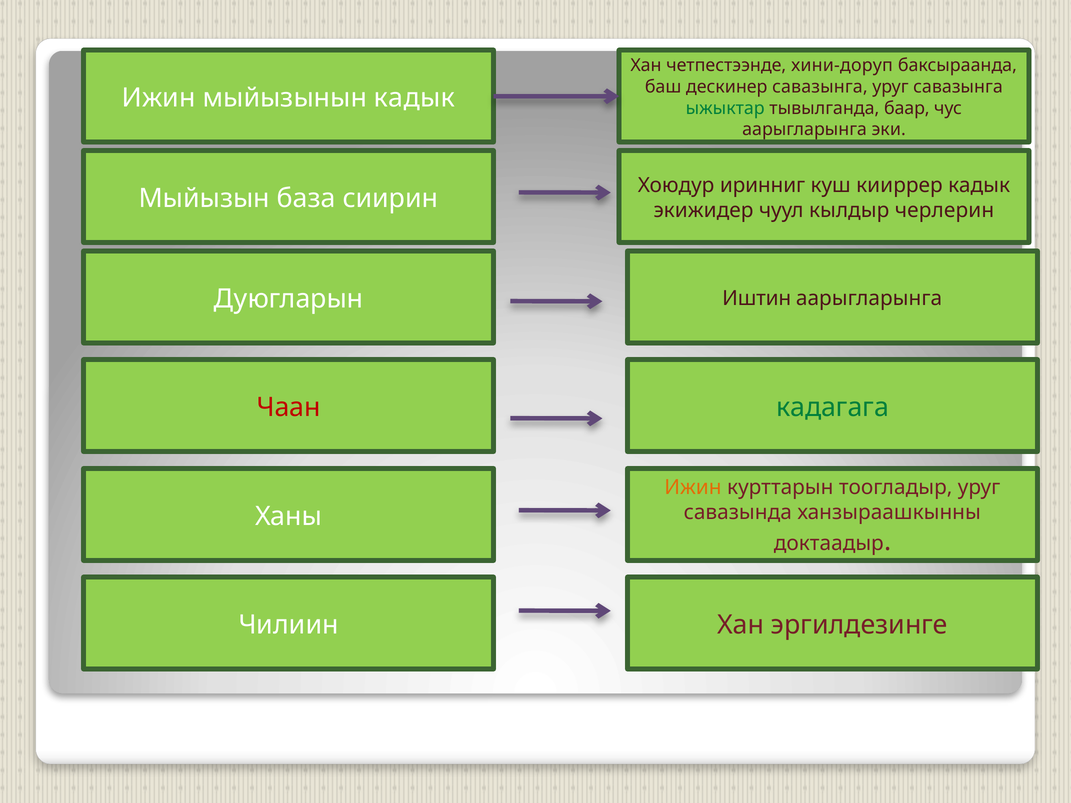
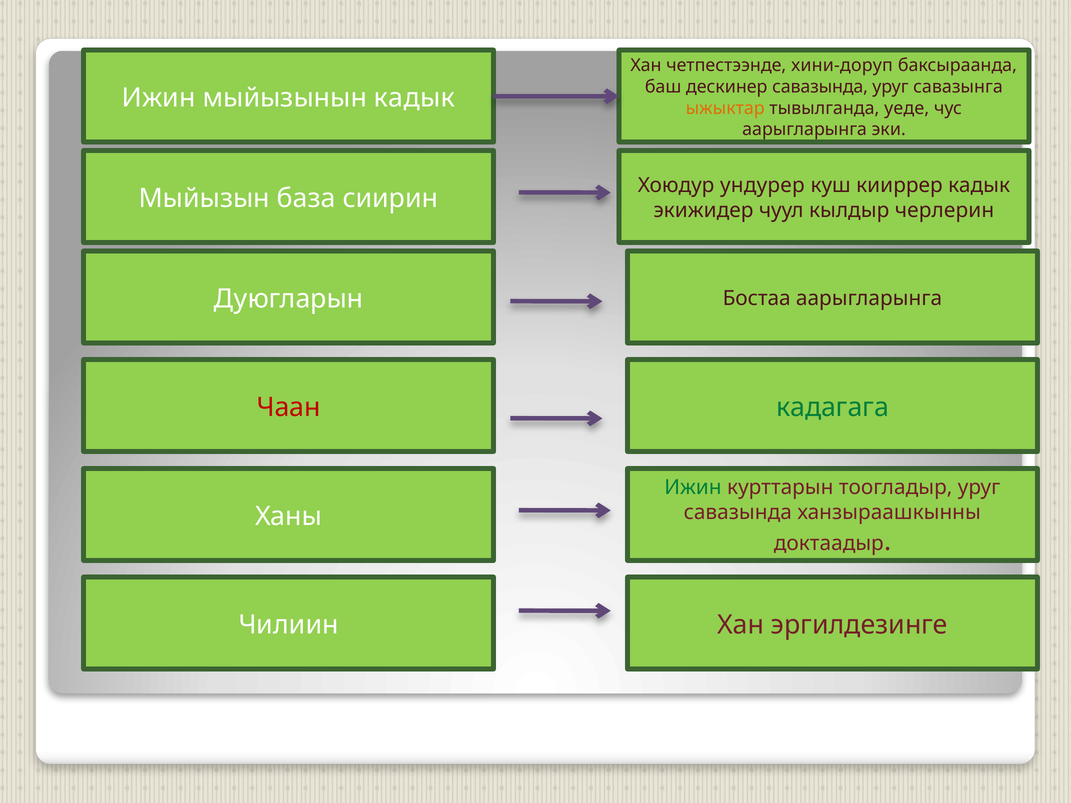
дескинер савазынга: савазынга -> савазында (820, 87)
ыжыктар colour: green -> orange (725, 108)
баар: баар -> уеде (907, 108)
иринниг: иринниг -> ундурер (762, 186)
Иштин: Иштин -> Бостаа (757, 298)
Ижин colour: orange -> green (693, 487)
